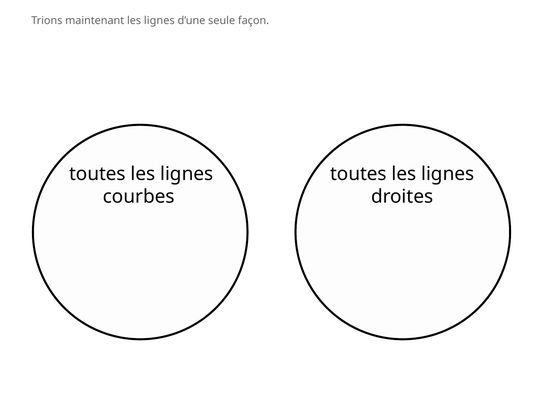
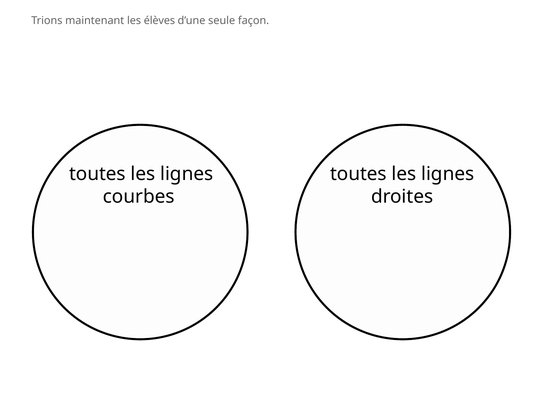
maintenant les lignes: lignes -> élèves (159, 21)
